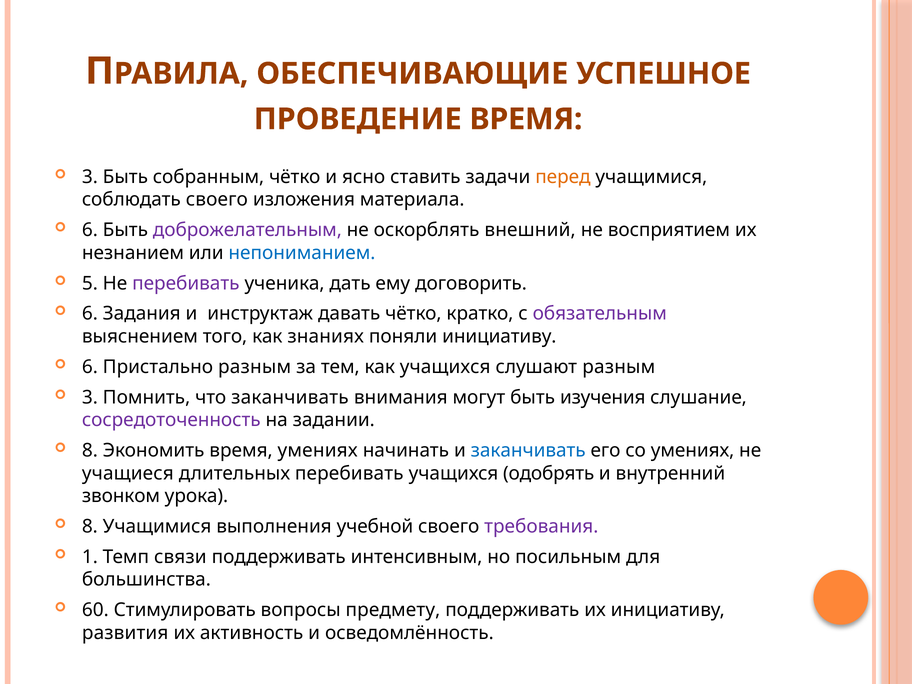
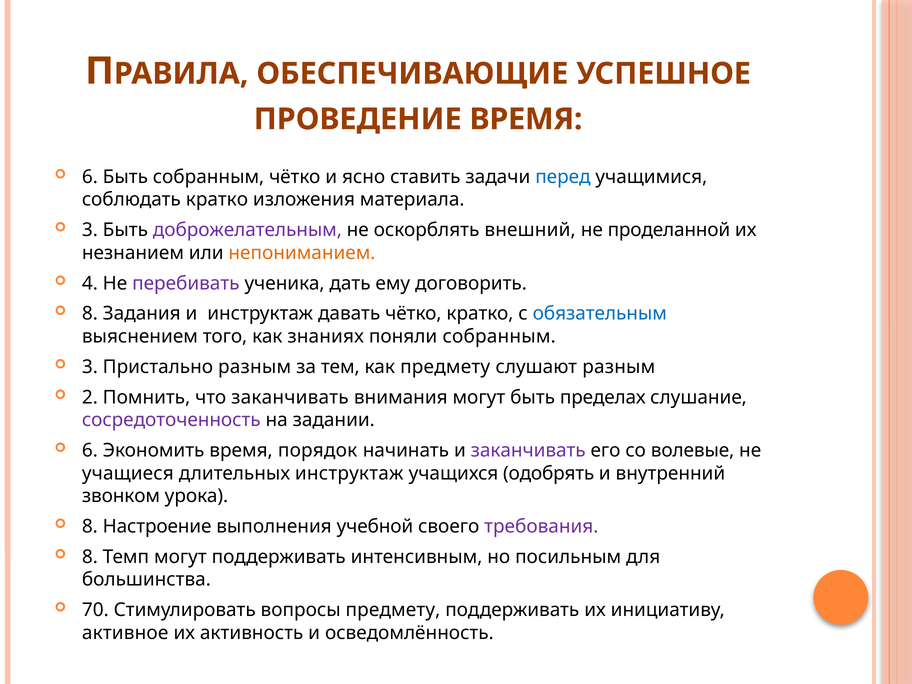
3: 3 -> 6 (90, 177)
перед colour: orange -> blue (563, 177)
соблюдать своего: своего -> кратко (217, 200)
6: 6 -> 3 (90, 230)
восприятием: восприятием -> проделанной (669, 230)
непониманием colour: blue -> orange (302, 253)
5: 5 -> 4 (90, 283)
6: 6 -> 8 (90, 314)
обязательным colour: purple -> blue (600, 314)
поняли инициативу: инициативу -> собранным (499, 336)
6: 6 -> 3 (90, 367)
как учащихся: учащихся -> предмету (445, 367)
3: 3 -> 2 (90, 397)
изучения: изучения -> пределах (603, 397)
8: 8 -> 6 (90, 450)
время умениях: умениях -> порядок (318, 450)
заканчивать colour: blue -> purple (528, 450)
со умениях: умениях -> волевые (693, 450)
длительных перебивать: перебивать -> инструктаж (349, 473)
8 Учащимися: Учащимися -> Настроение (157, 526)
1: 1 -> 8 (90, 557)
Темп связи: связи -> могут (180, 557)
60: 60 -> 70 (95, 610)
развития: развития -> активное (125, 633)
